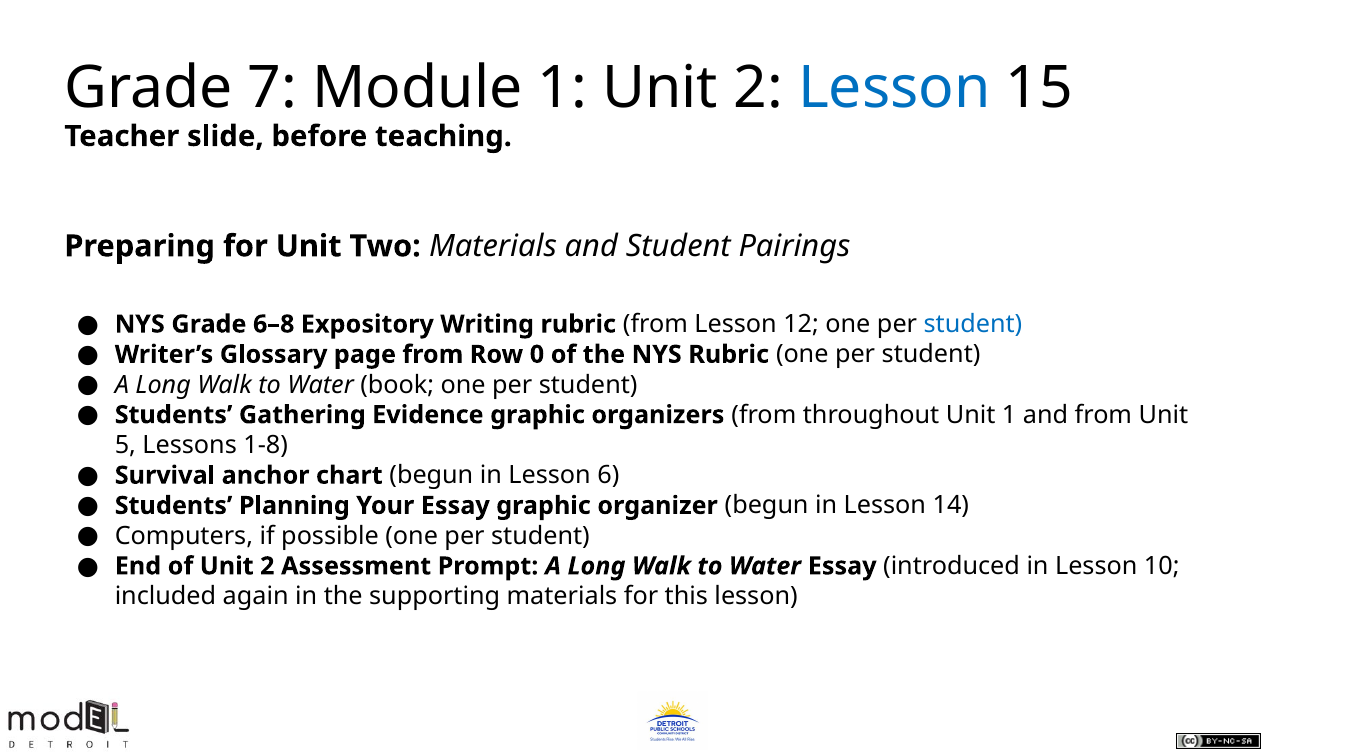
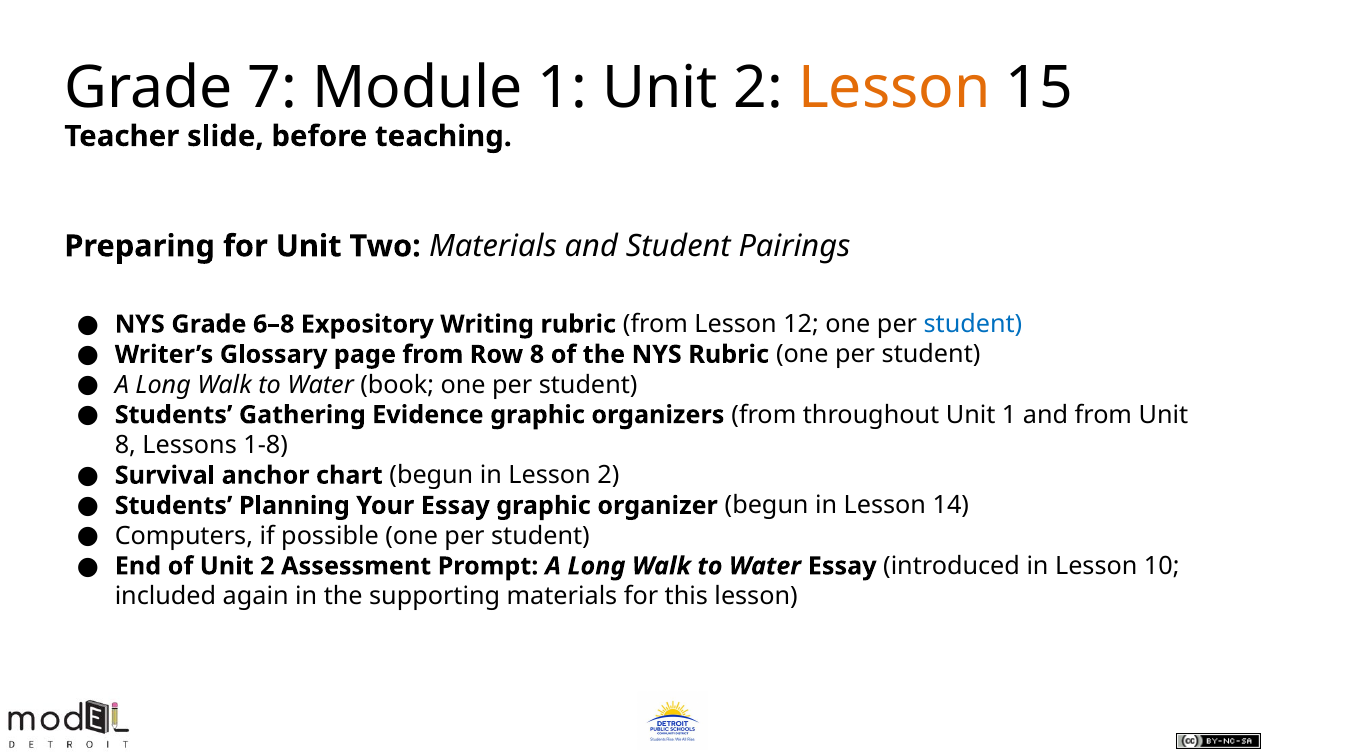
Lesson colour: blue -> orange (894, 89)
Row 0: 0 -> 8 (537, 355)
5: 5 -> 8 (125, 445)
Lesson 6: 6 -> 2 (608, 476)
